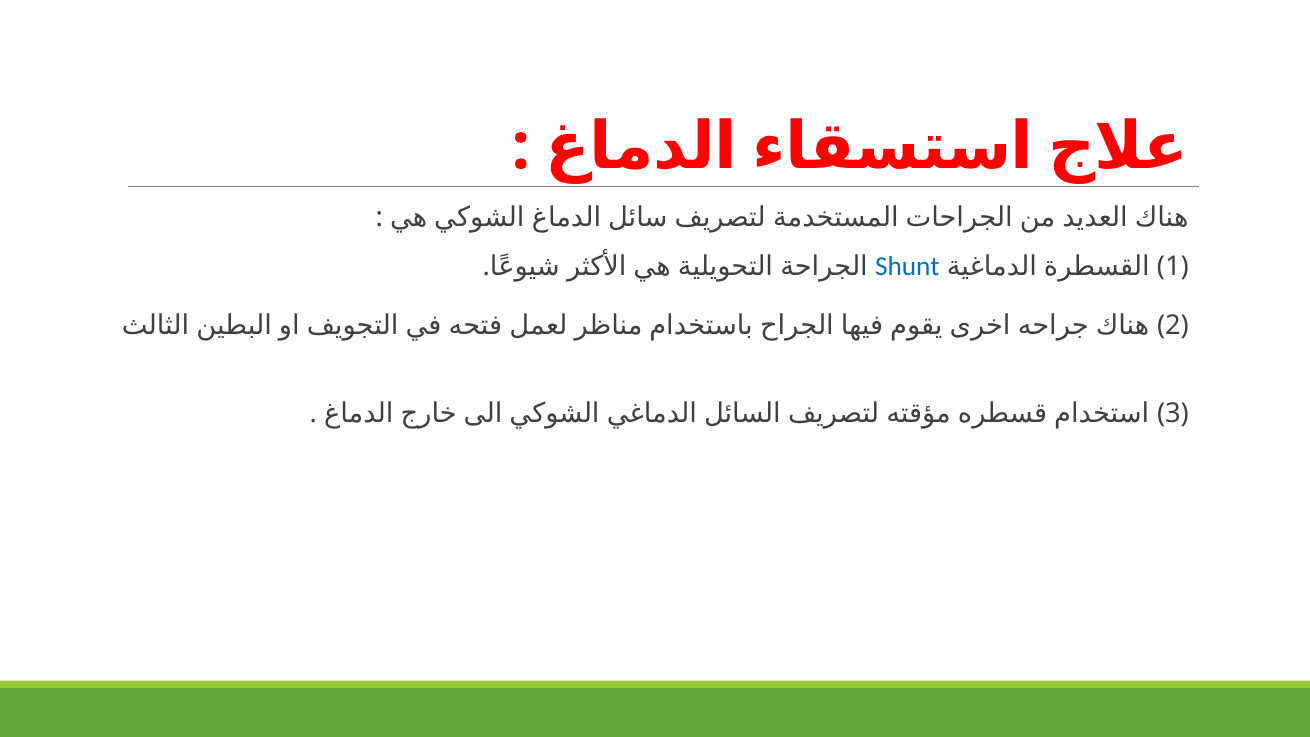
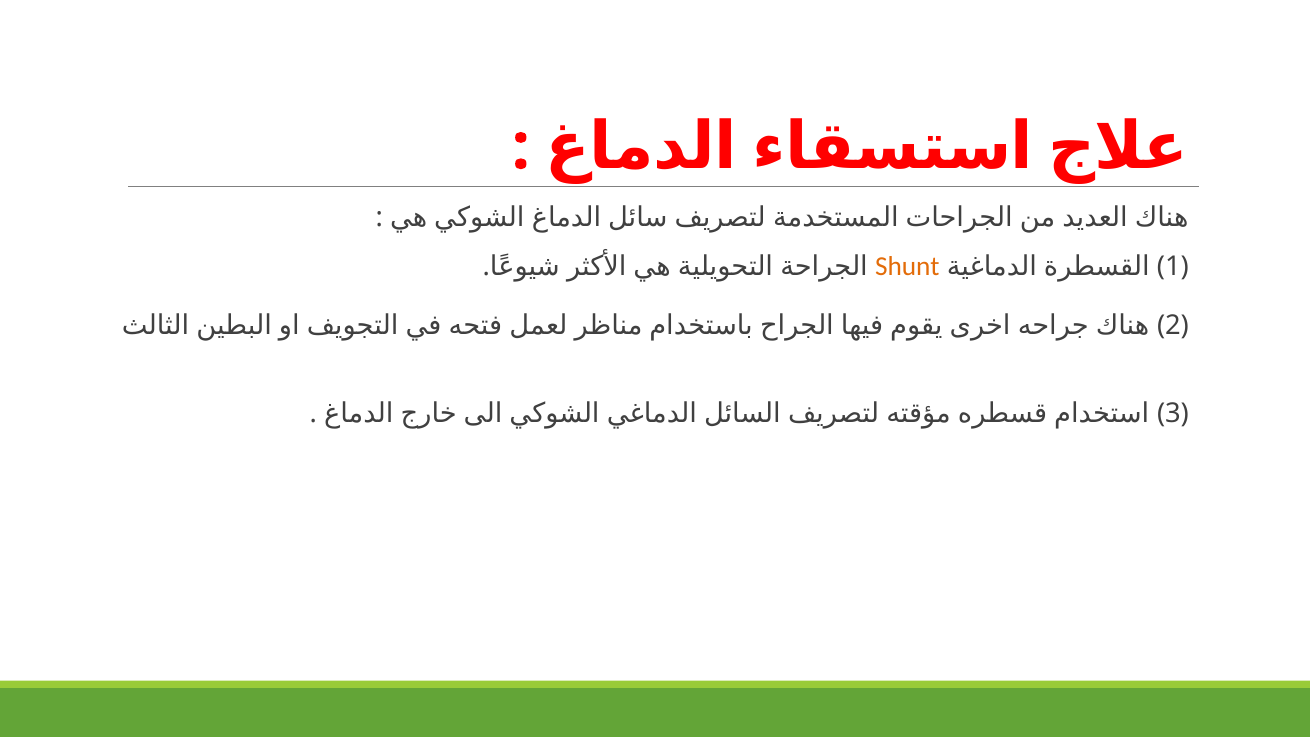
Shunt colour: blue -> orange (907, 266)
